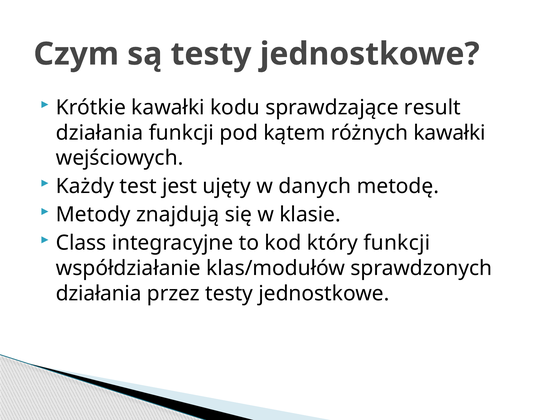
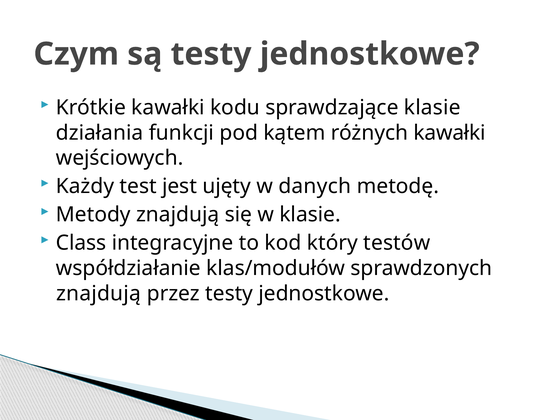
sprawdzające result: result -> klasie (432, 108)
który funkcji: funkcji -> testów (397, 243)
działania: działania -> znajdują (99, 293)
